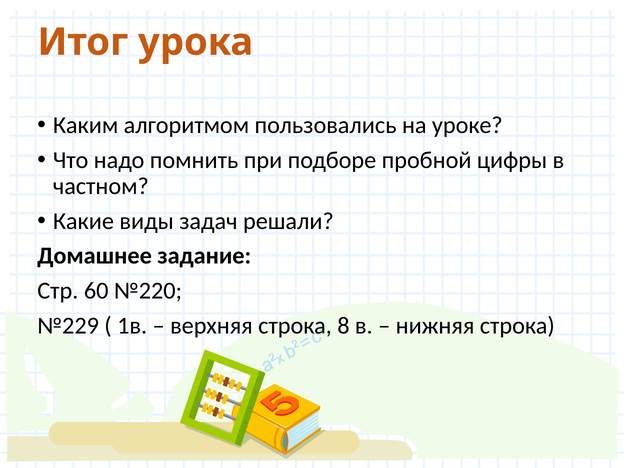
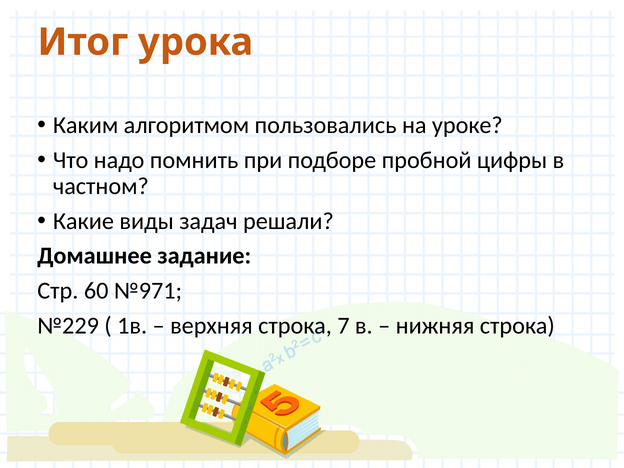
№220: №220 -> №971 (148, 291)
8: 8 -> 7 (343, 326)
